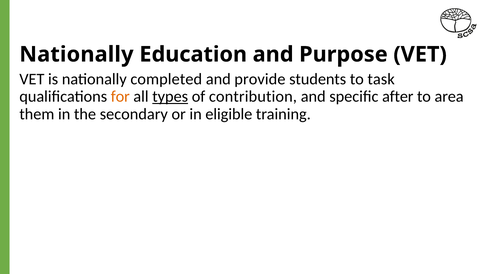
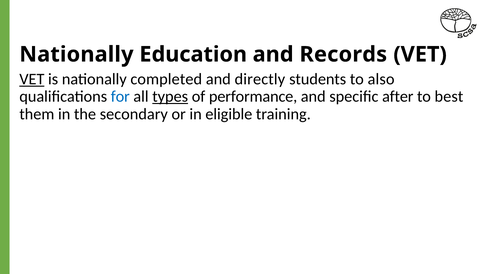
Purpose: Purpose -> Records (343, 54)
VET underline: none -> present (32, 79)
provide: provide -> directly (260, 79)
task: task -> also (381, 79)
for colour: orange -> blue (120, 97)
contribution: contribution -> performance (253, 97)
area: area -> best (449, 97)
